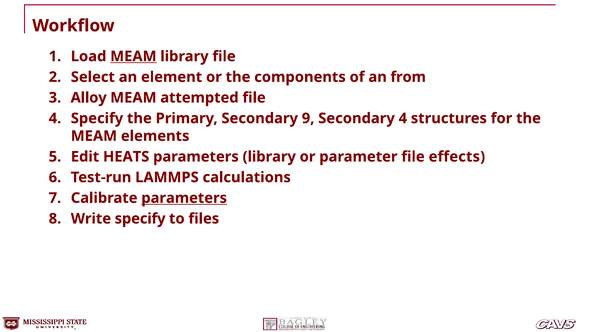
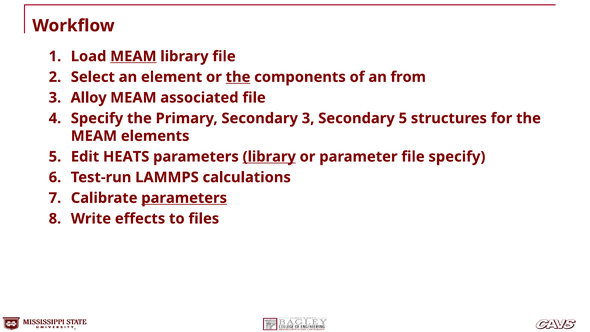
the underline: none -> present (238, 77)
attempted: attempted -> associated (199, 98)
Secondary 9: 9 -> 3 (308, 118)
Secondary 4: 4 -> 5 (403, 118)
library underline: none -> present (269, 157)
file effects: effects -> specify (457, 157)
Write specify: specify -> effects (140, 219)
